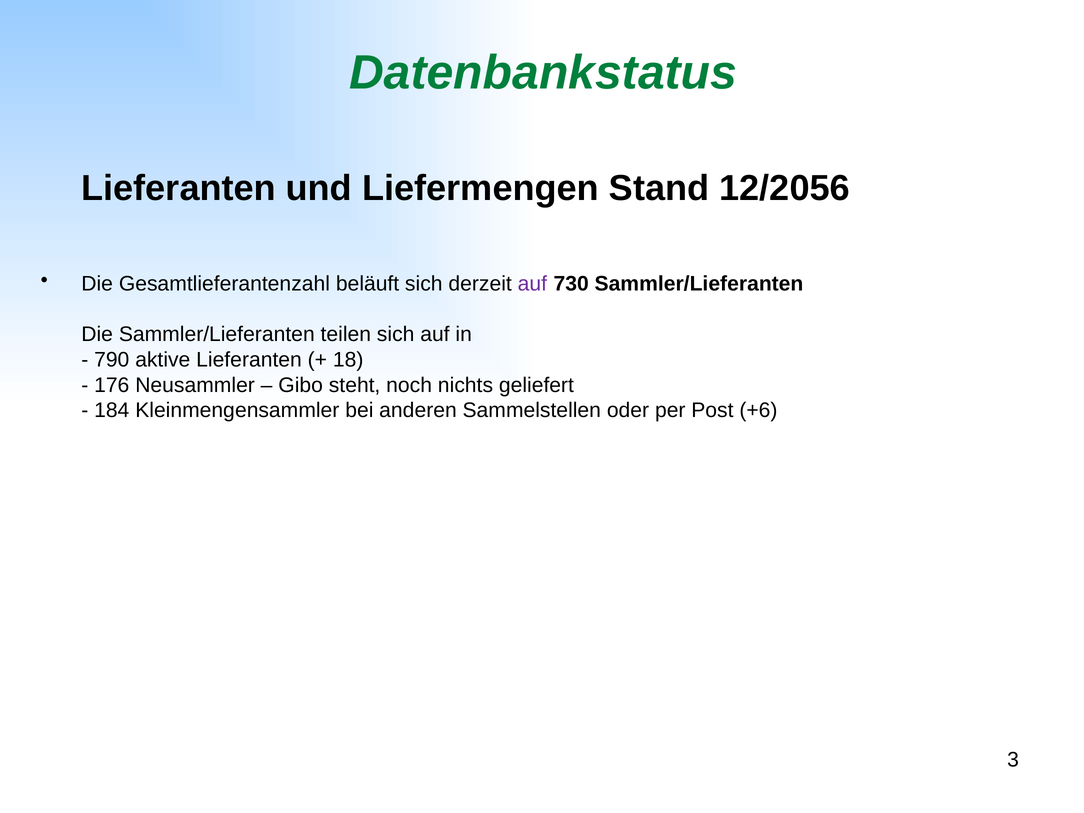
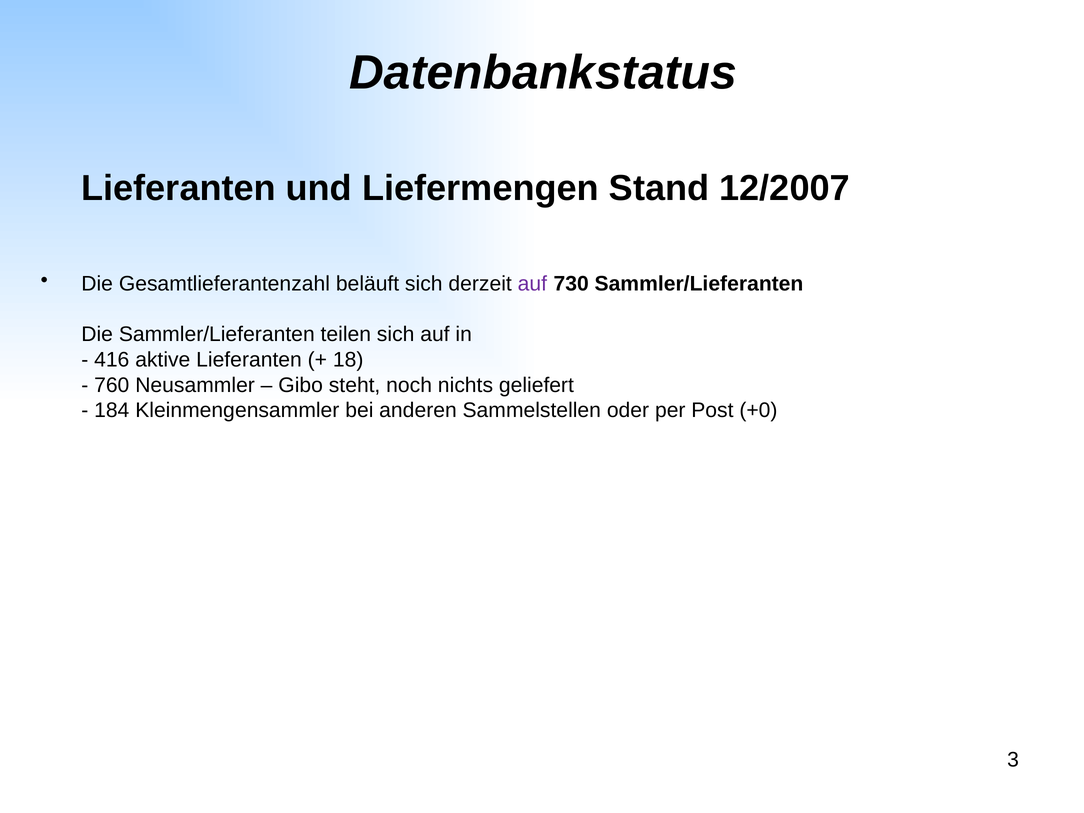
Datenbankstatus colour: green -> black (543, 73)
12/2056: 12/2056 -> 12/2007 (785, 189)
790: 790 -> 416 (112, 360)
176: 176 -> 760 (112, 385)
+6: +6 -> +0 (758, 410)
